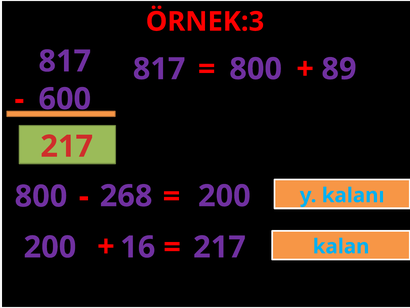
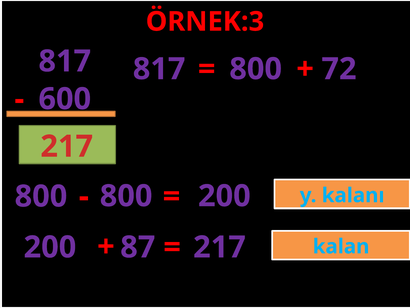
89: 89 -> 72 (339, 69)
800 268: 268 -> 800 (126, 196)
16: 16 -> 87 (138, 247)
